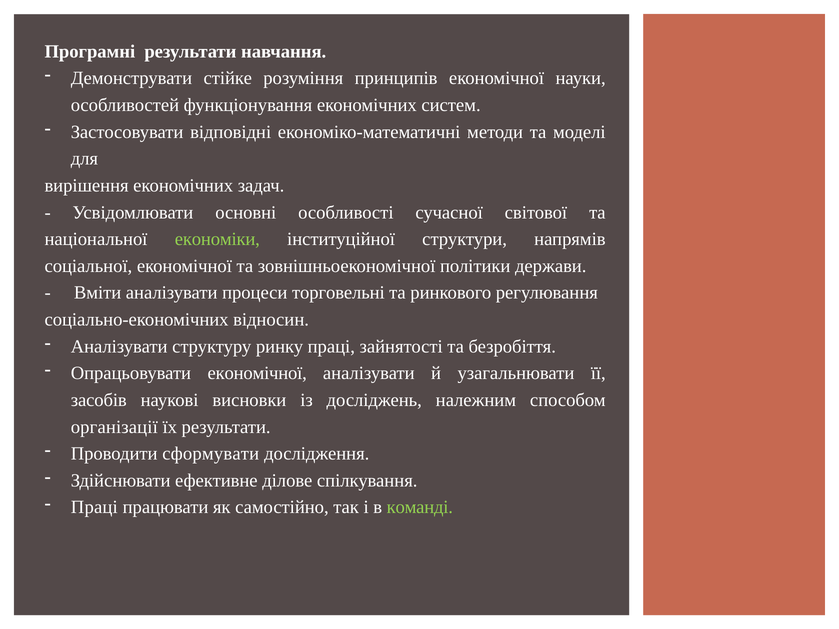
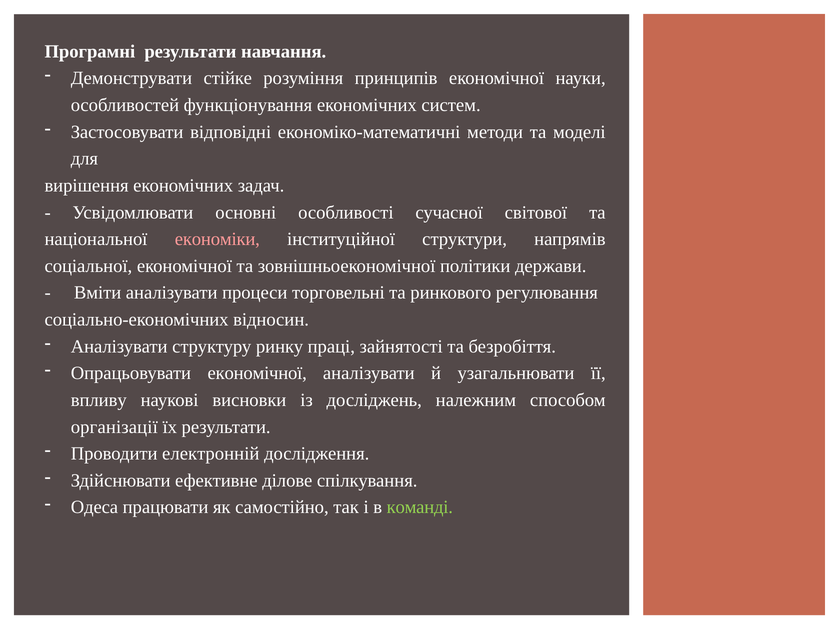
економіки colour: light green -> pink (217, 239)
засобів: засобів -> впливу (99, 400)
сформувати: сформувати -> електронній (211, 454)
Праці: Праці -> Одеса (94, 508)
